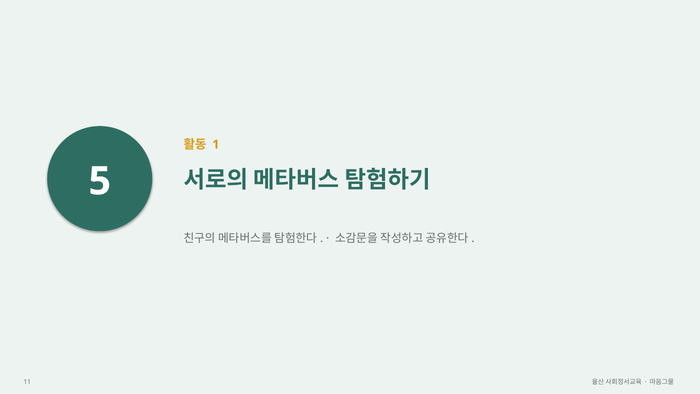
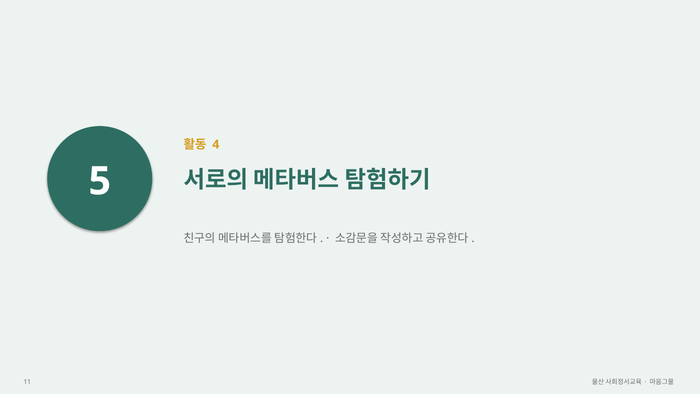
1: 1 -> 4 (216, 144)
